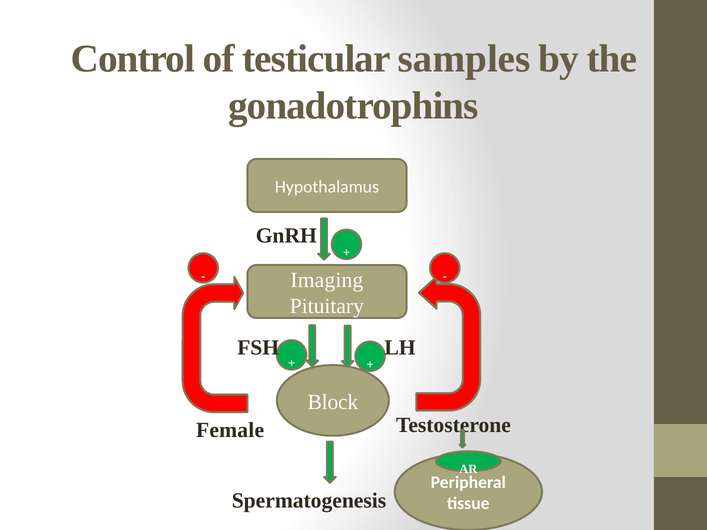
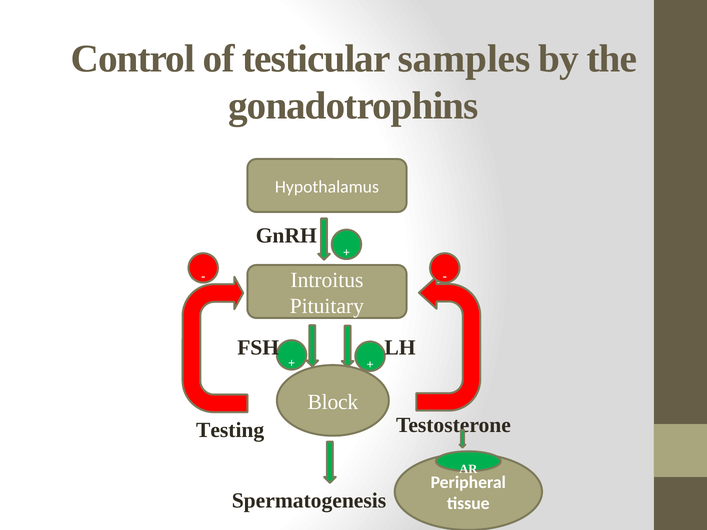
Imaging: Imaging -> Introitus (327, 280)
Female: Female -> Testing (230, 430)
